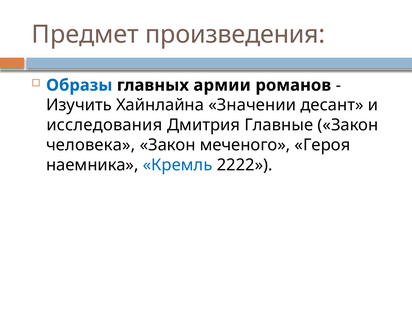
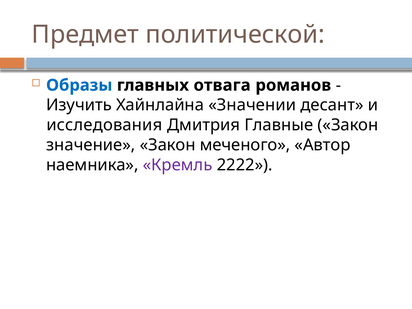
произведения: произведения -> политической (235, 34)
армии: армии -> отвага (222, 85)
человека: человека -> значение (91, 145)
Героя: Героя -> Автор (323, 145)
Кремль colour: blue -> purple (178, 165)
